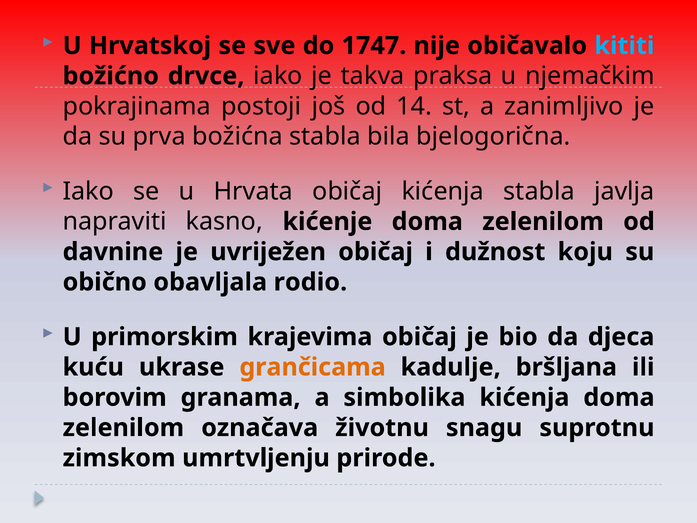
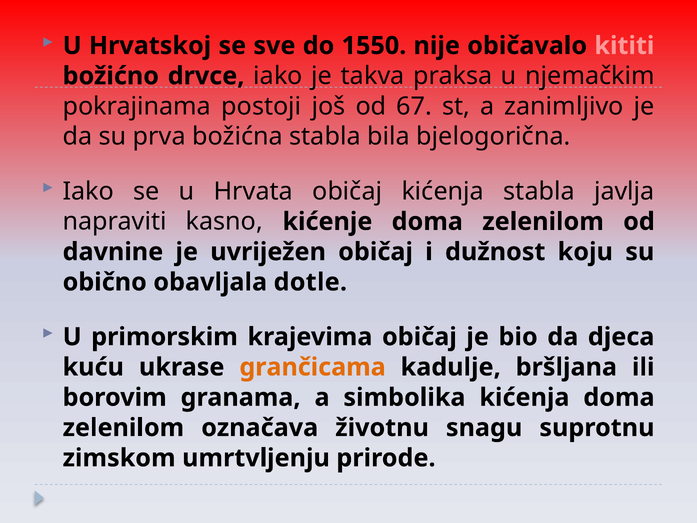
1747: 1747 -> 1550 (374, 46)
kititi colour: light blue -> pink (624, 46)
14: 14 -> 67 (414, 106)
rodio: rodio -> dotle (310, 282)
